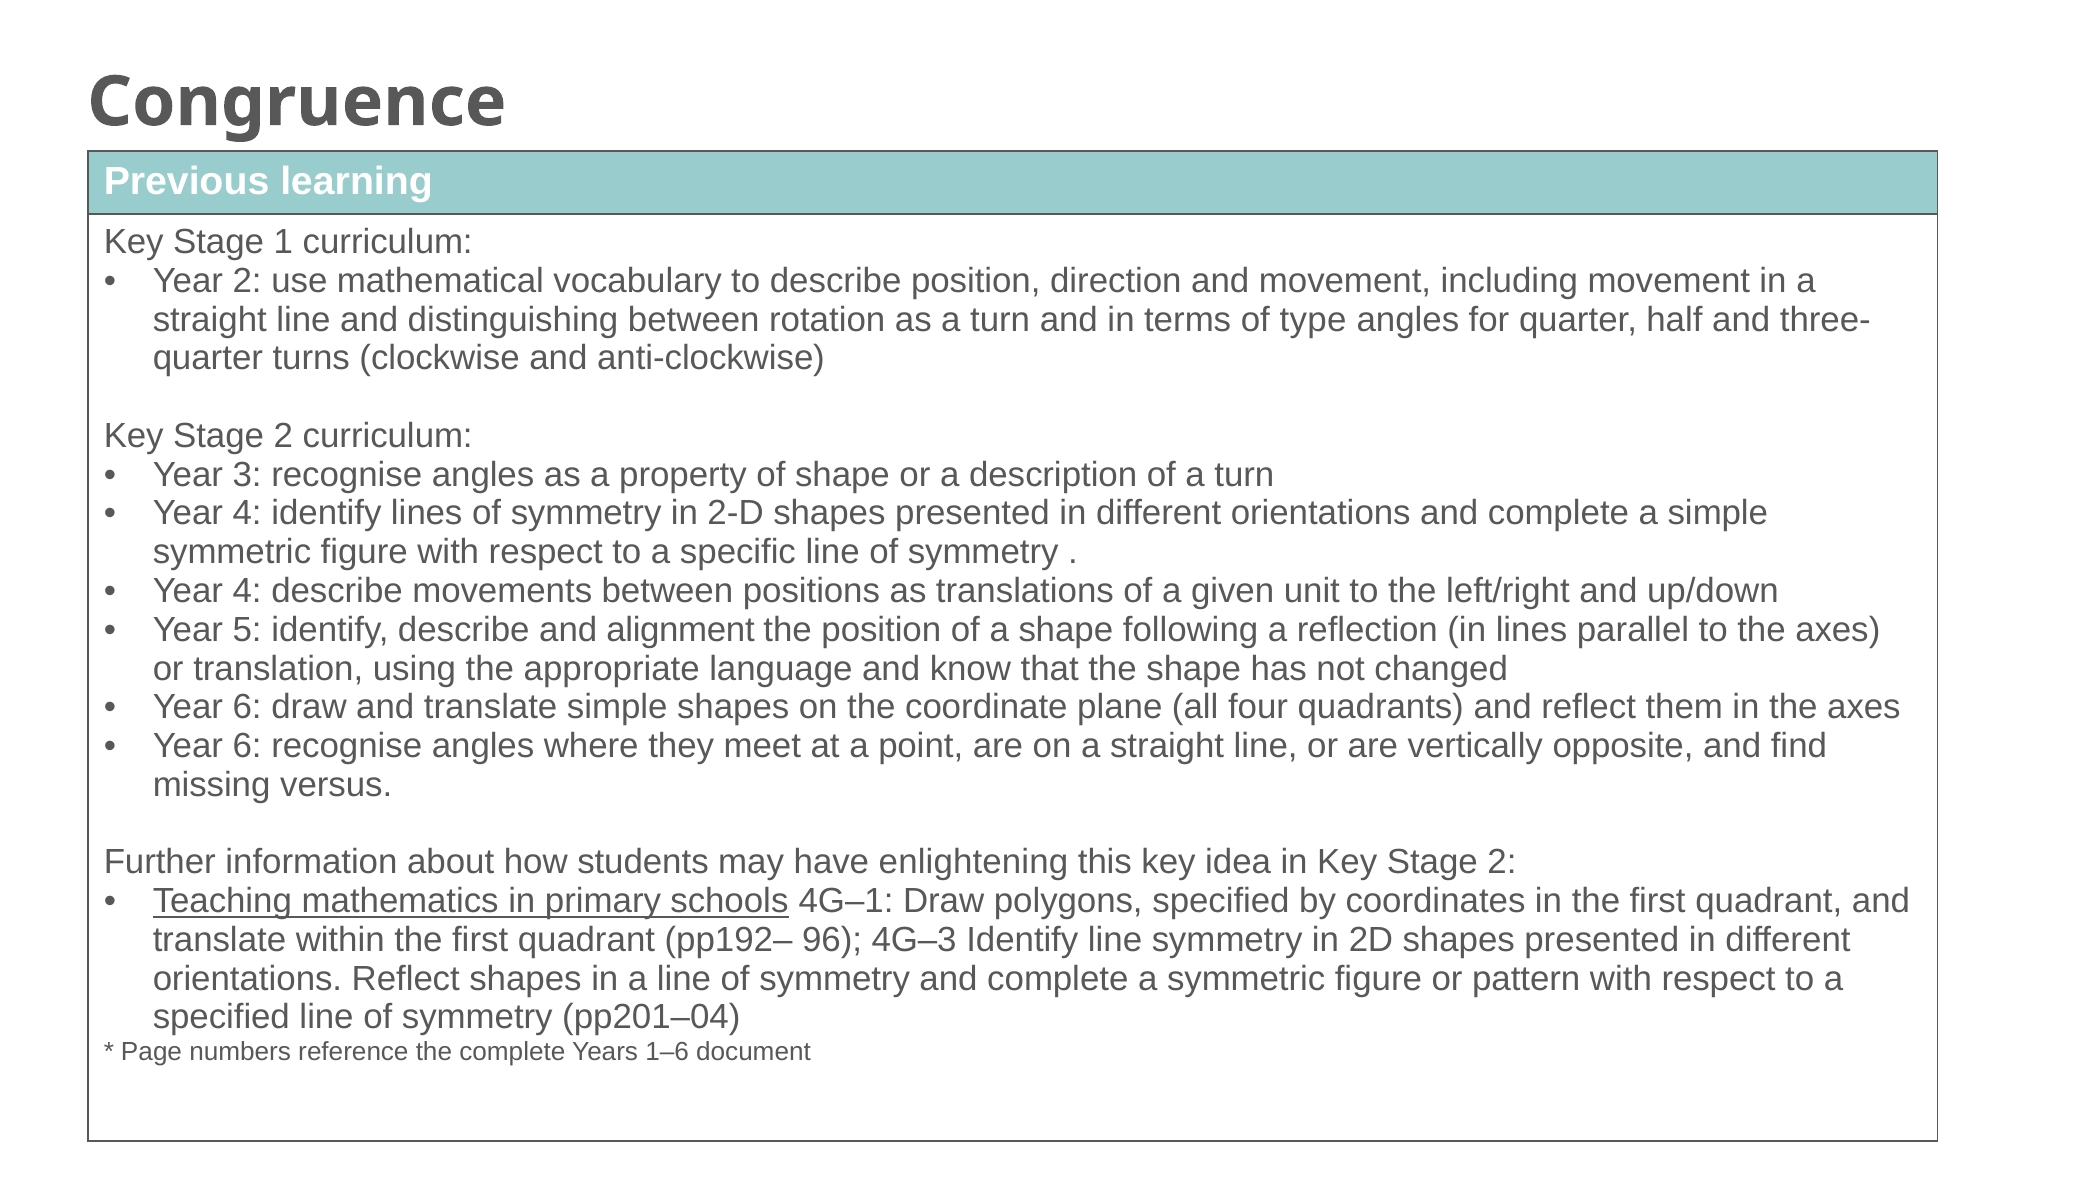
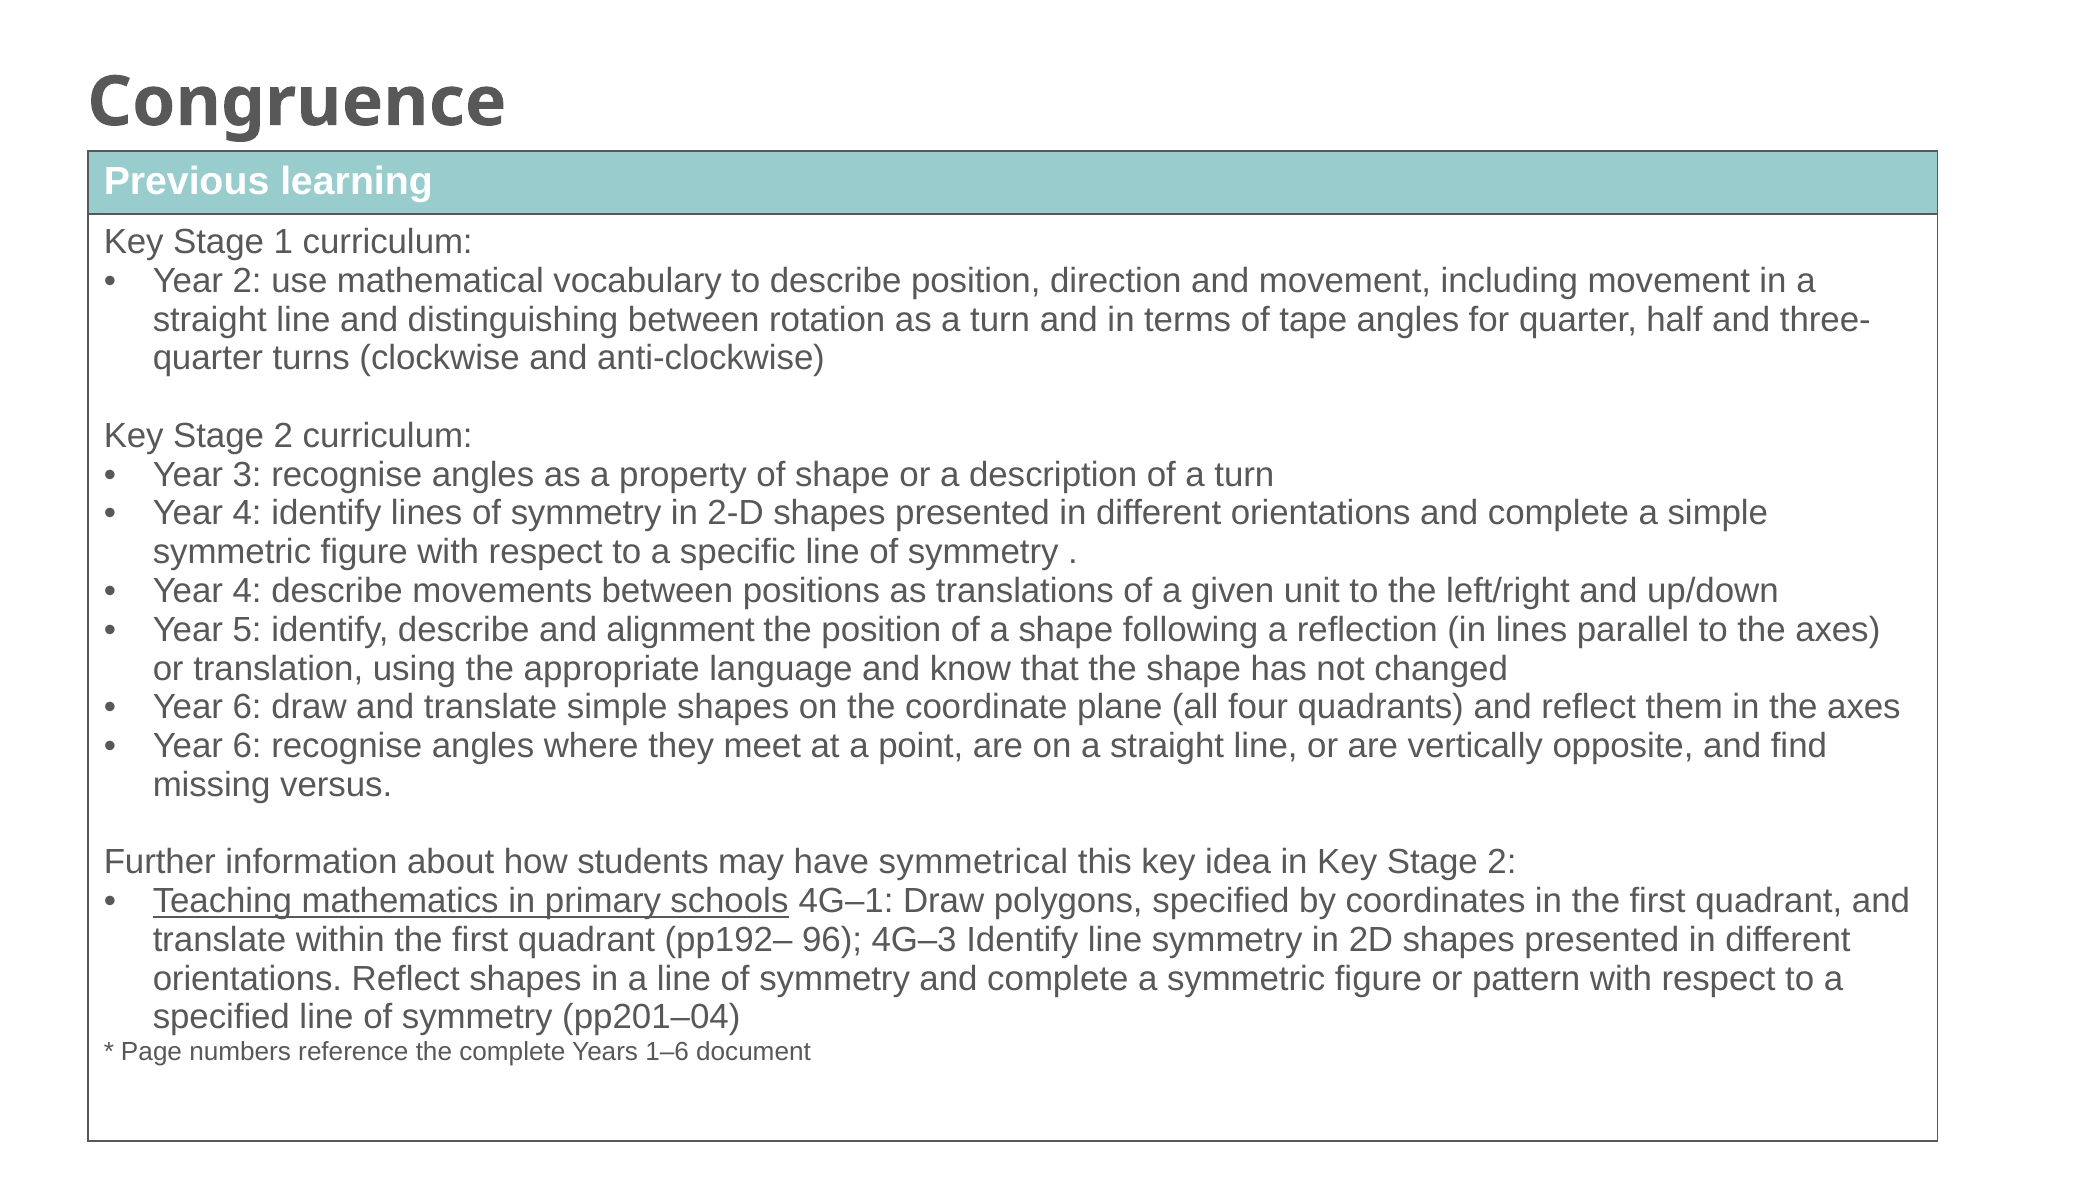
type: type -> tape (1313, 320)
enlightening: enlightening -> symmetrical (973, 862)
